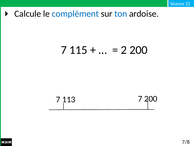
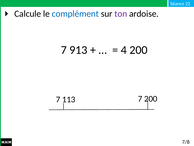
ton colour: blue -> purple (121, 14)
115: 115 -> 913 (78, 50)
2: 2 -> 4 (124, 50)
